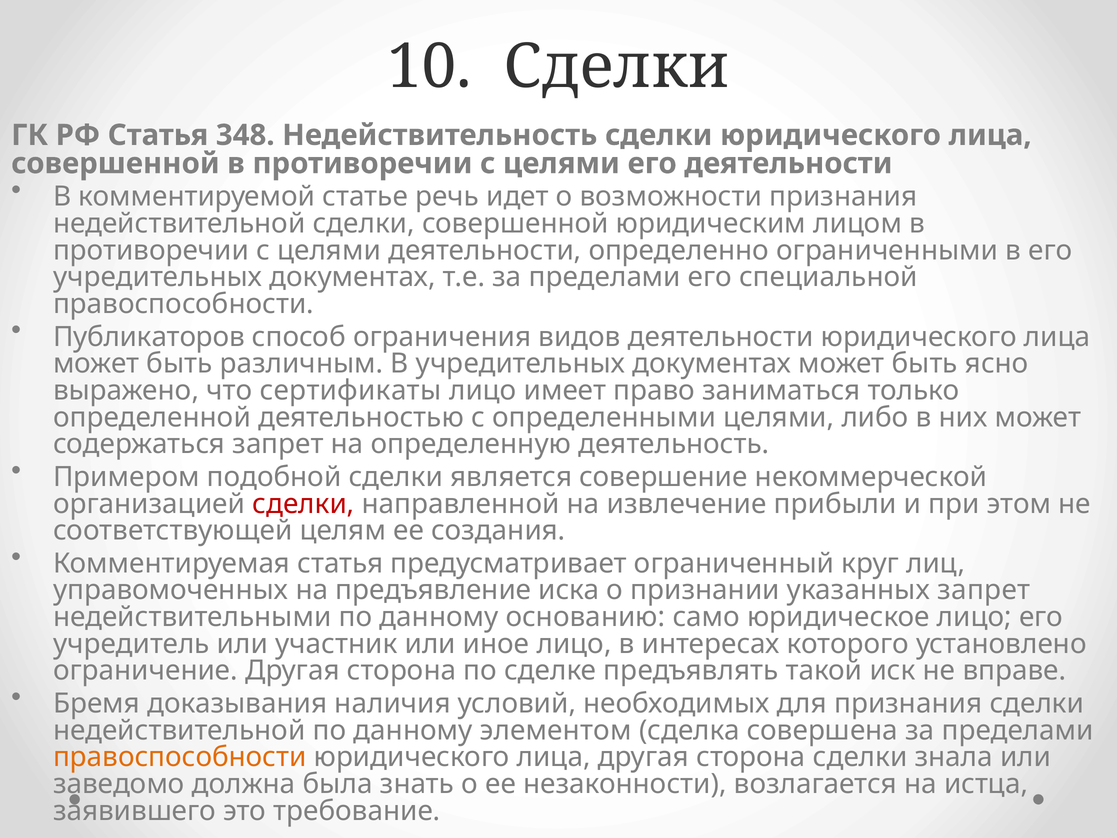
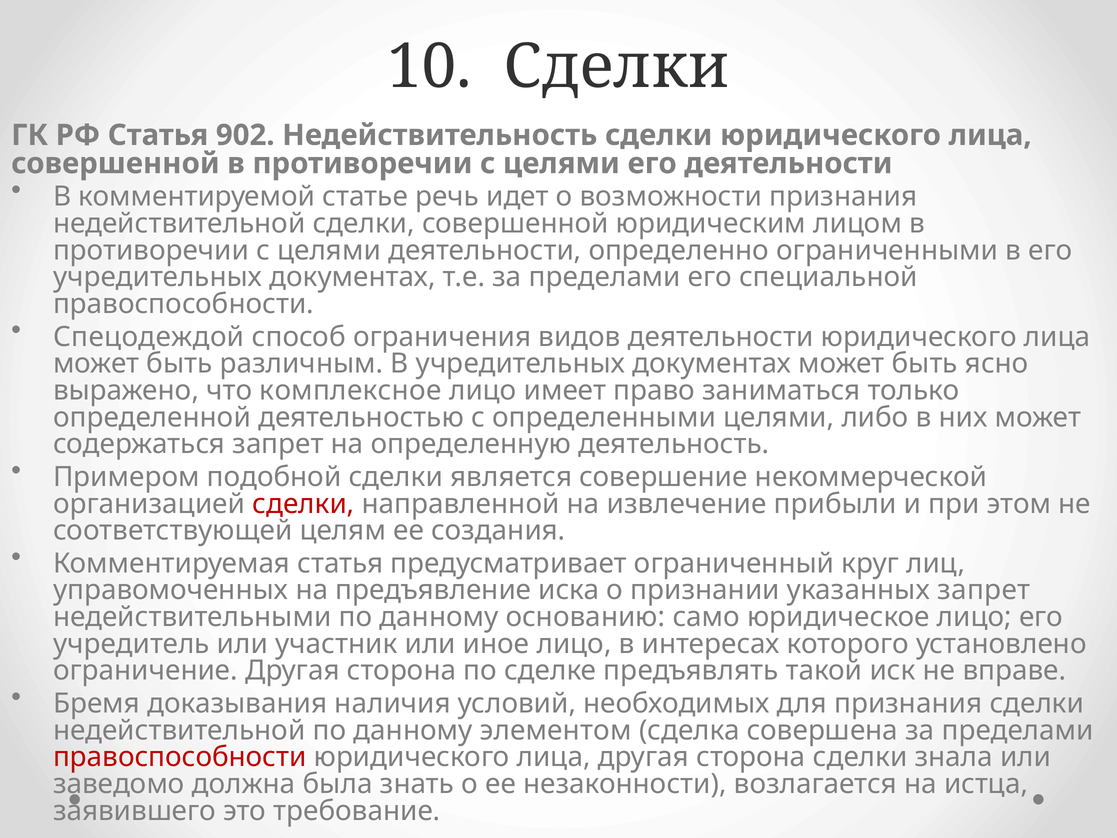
348: 348 -> 902 (245, 135)
Публикаторов: Публикаторов -> Спецодеждой (149, 337)
сертификаты: сертификаты -> комплексное (350, 390)
правоспособности colour: orange -> red (180, 757)
